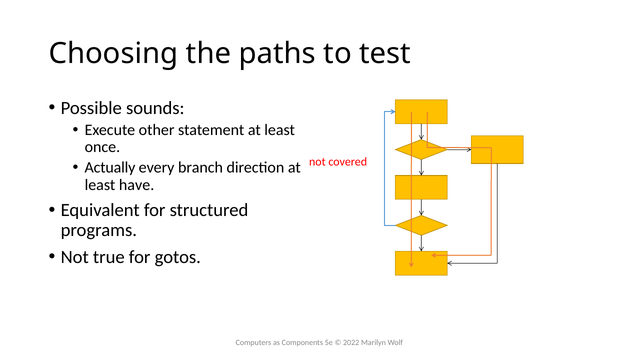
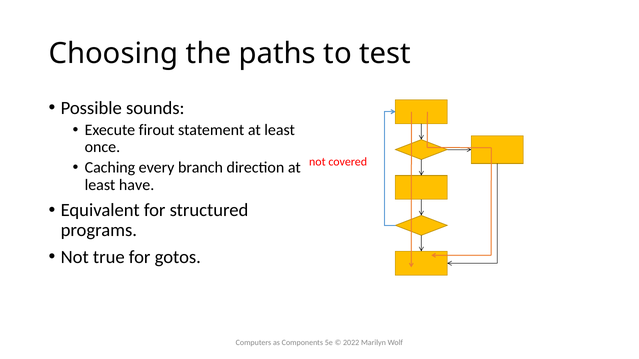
other: other -> firout (157, 130)
Actually: Actually -> Caching (110, 168)
